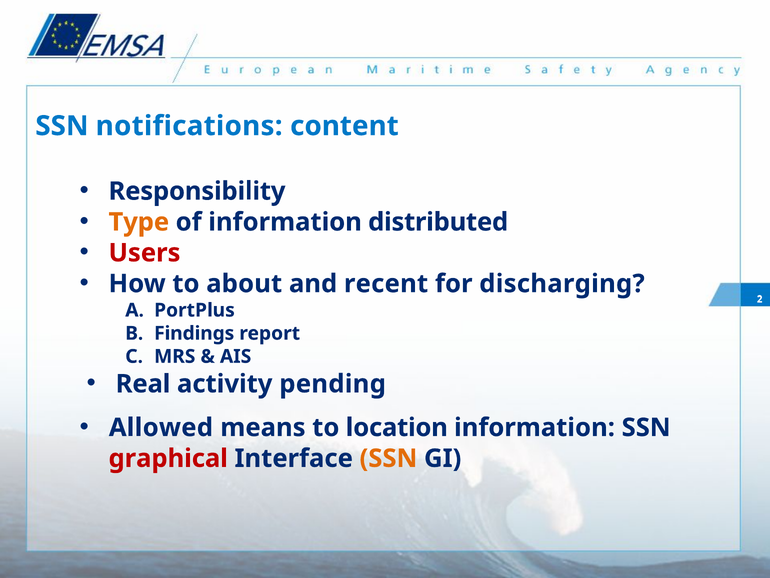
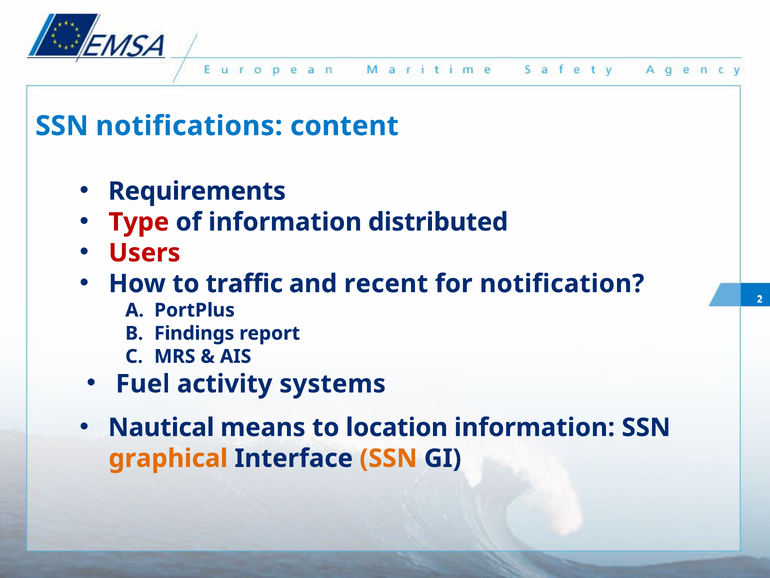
Responsibility: Responsibility -> Requirements (197, 191)
Type colour: orange -> red (139, 222)
about: about -> traffic (244, 283)
discharging: discharging -> notification (562, 283)
Real: Real -> Fuel (143, 384)
pending: pending -> systems (333, 384)
Allowed: Allowed -> Nautical (161, 427)
graphical colour: red -> orange (168, 458)
